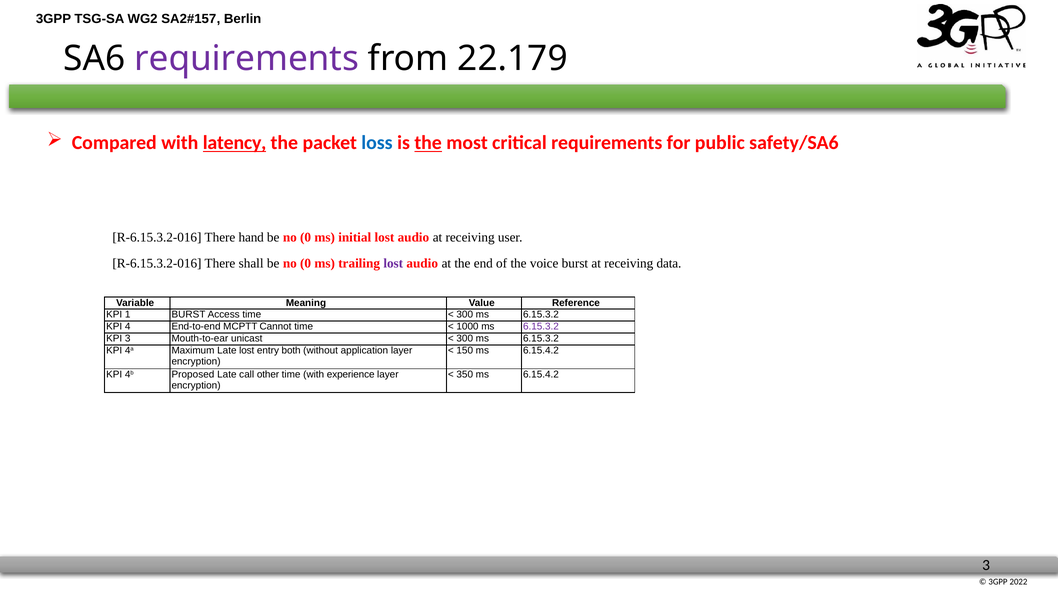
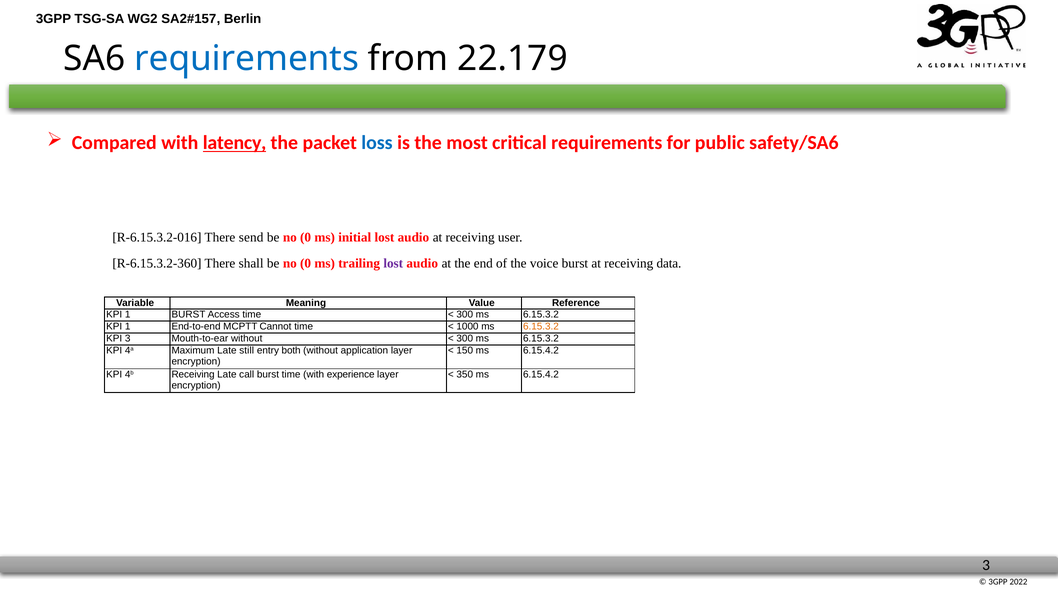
requirements colour: purple -> blue (247, 59)
the underline: present -> none (428, 143)
hand: hand -> send (251, 237)
R-6.15.3.2-016: R-6.15.3.2-016 -> R-6.15.3.2-360 (157, 263)
4: 4 -> 1 (128, 327)
6.15.3.2 colour: purple -> orange (541, 327)
Mouth-to-ear unicast: unicast -> without (247, 339)
Late lost: lost -> still (247, 351)
4b Proposed: Proposed -> Receiving (193, 375)
call other: other -> burst (268, 375)
